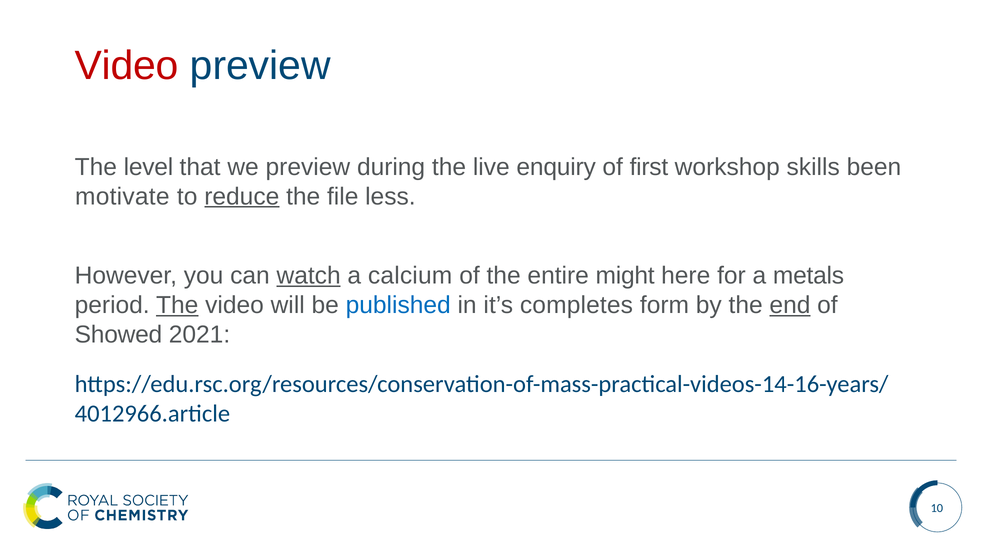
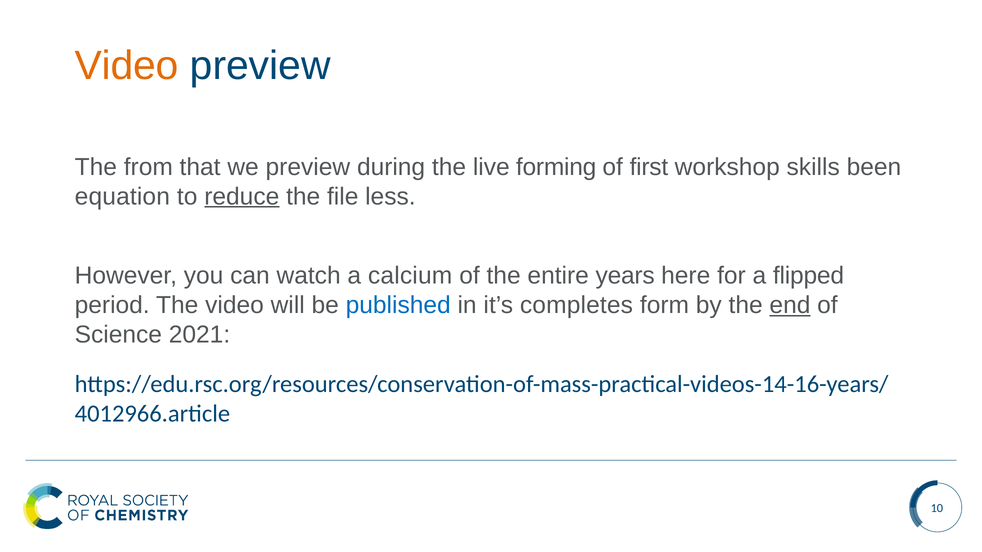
Video colour: red -> orange (127, 66)
level: level -> from (148, 167)
enquiry: enquiry -> forming (556, 167)
motivate: motivate -> equation (122, 197)
watch underline: present -> none (309, 276)
might: might -> years (625, 276)
metals: metals -> flipped (809, 276)
The underline: present -> none (177, 305)
Showed: Showed -> Science (118, 335)
